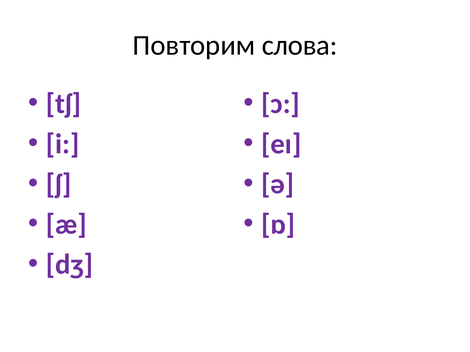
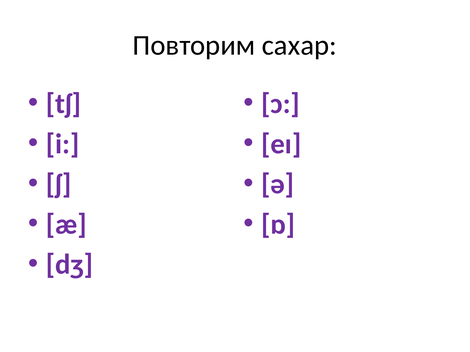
слова: слова -> сахар (299, 45)
